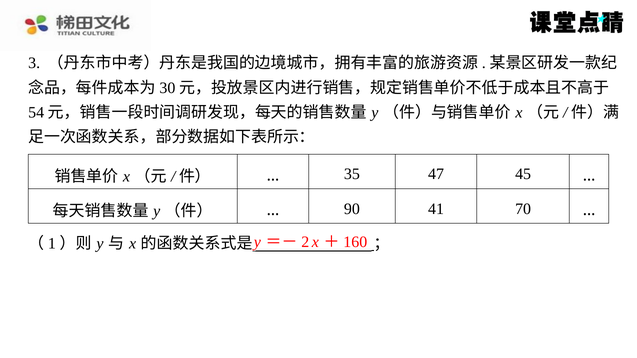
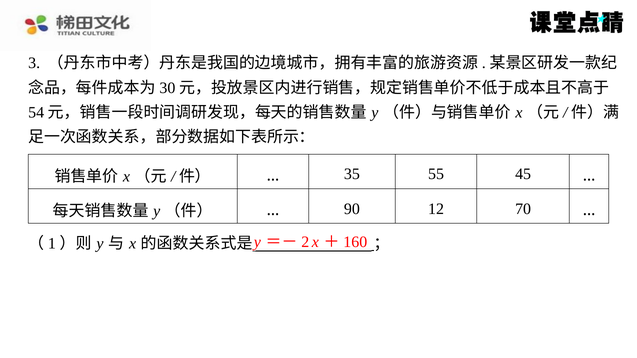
47: 47 -> 55 (436, 174)
41: 41 -> 12 (436, 209)
